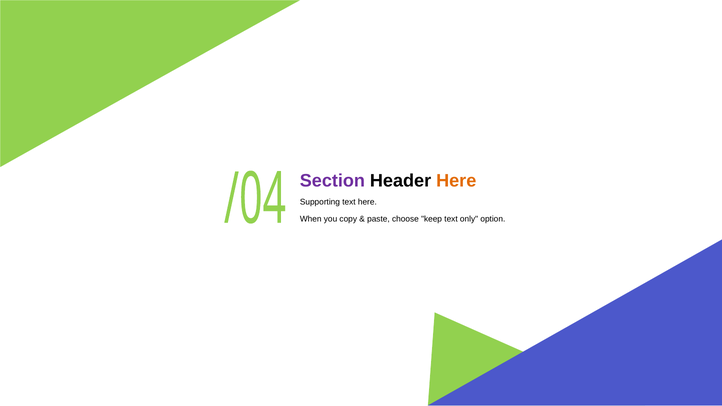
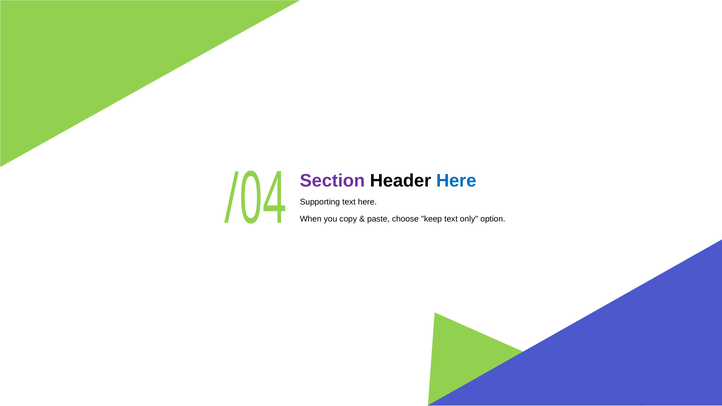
Here colour: orange -> blue (456, 181)
